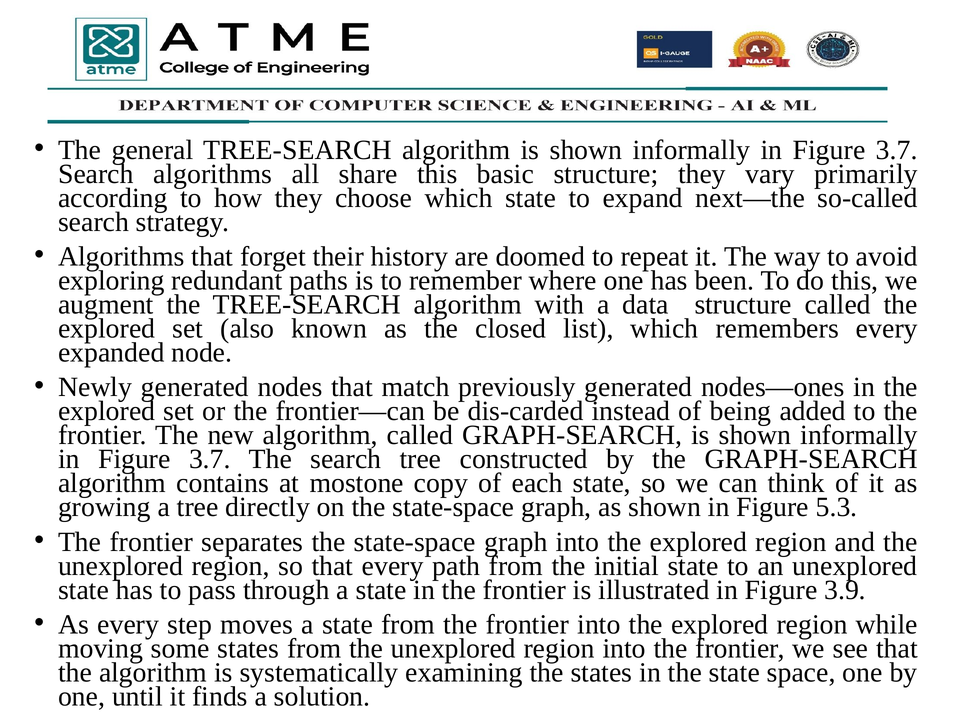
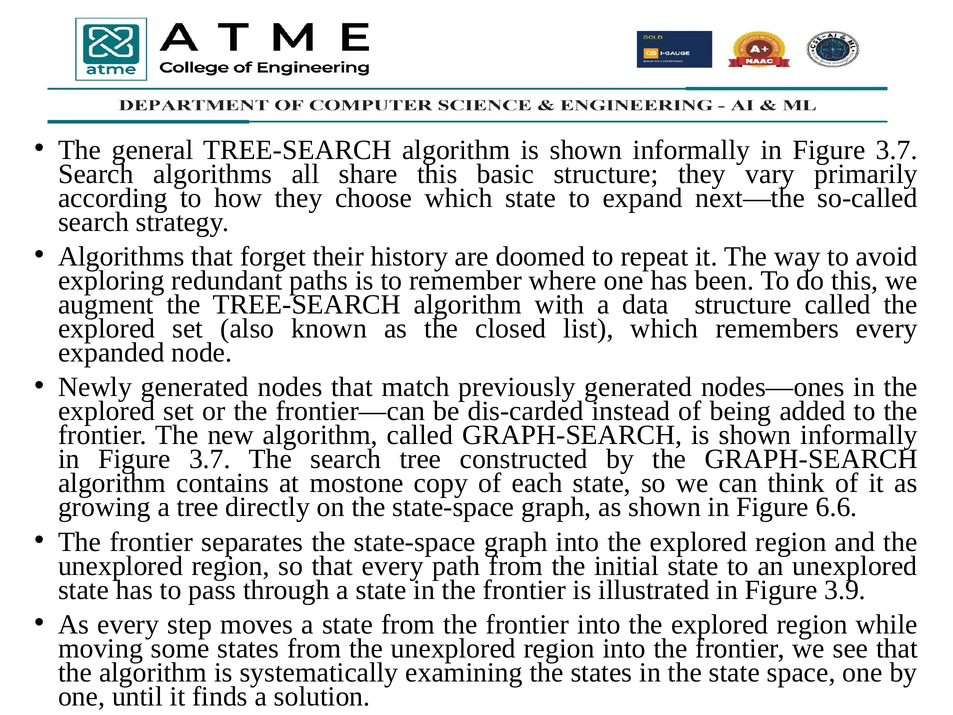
5.3: 5.3 -> 6.6 (837, 507)
